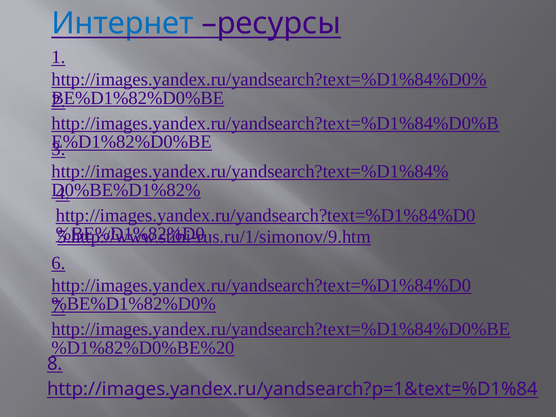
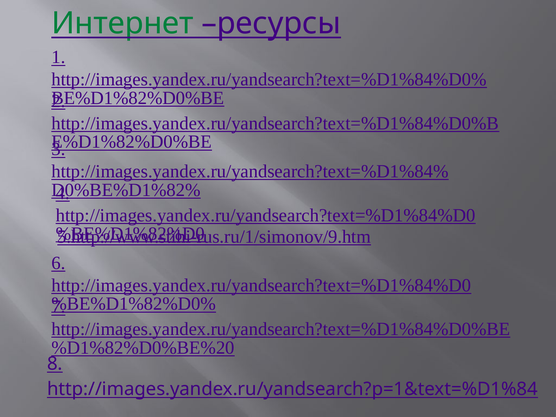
Интернет colour: blue -> green (122, 23)
